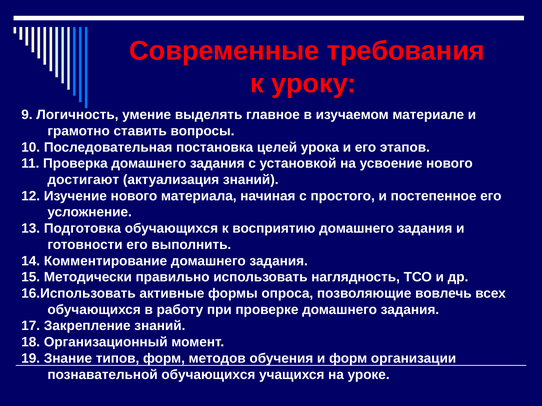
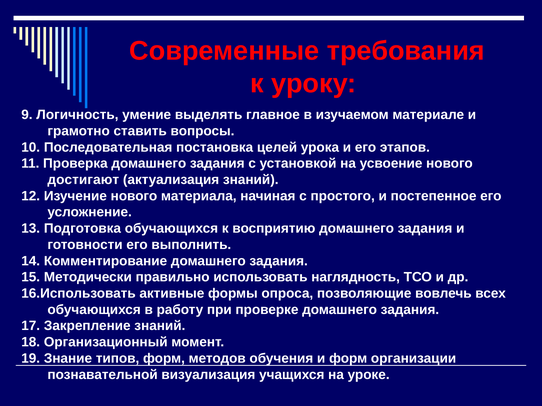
познавательной обучающихся: обучающихся -> визуализация (208, 375)
